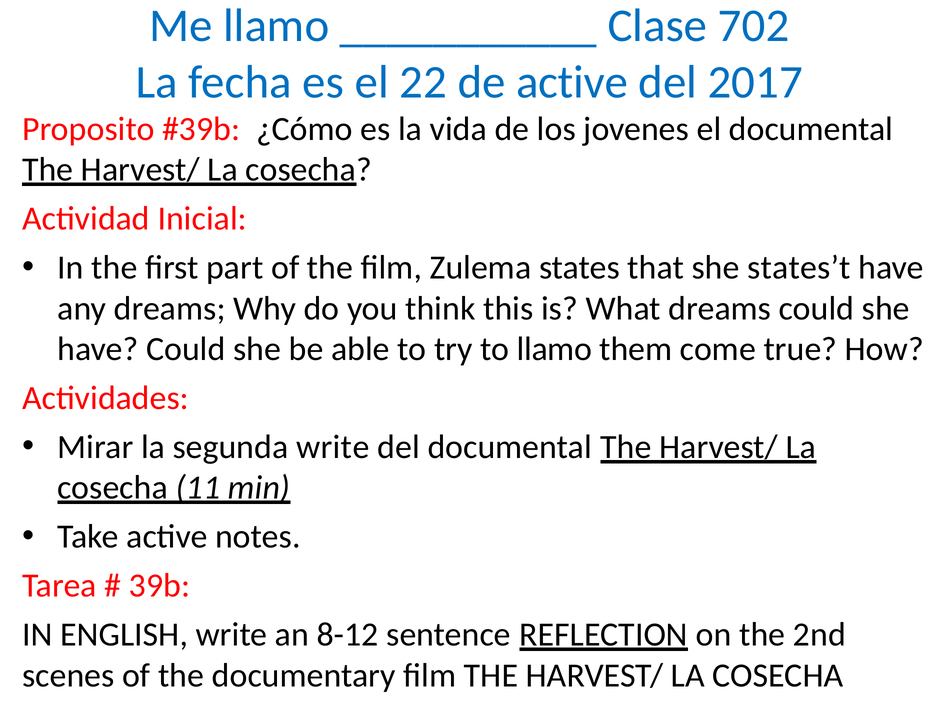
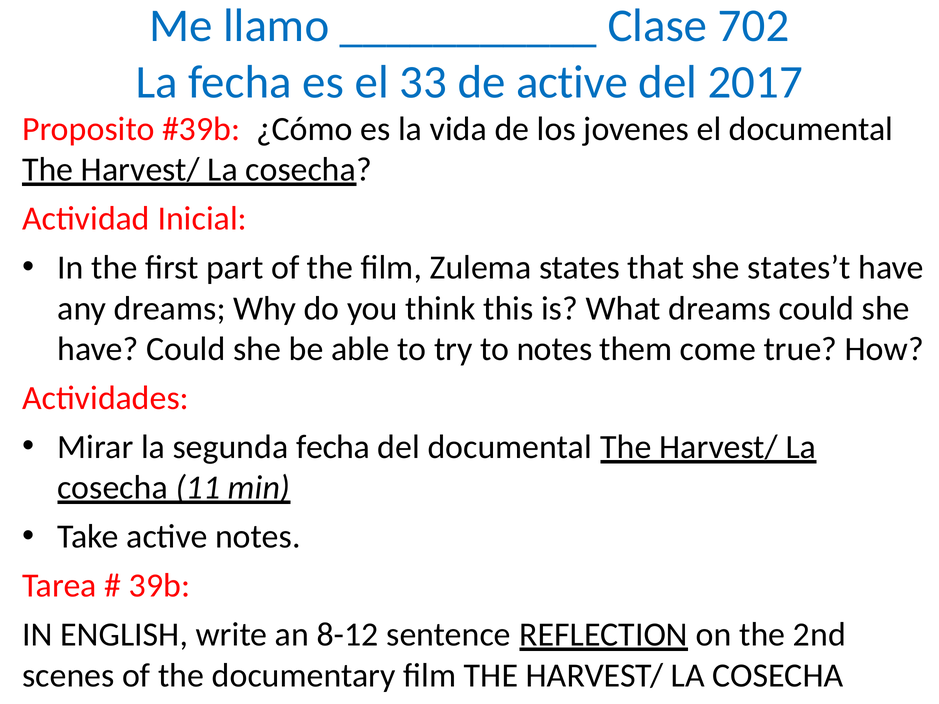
22: 22 -> 33 (423, 82)
to llamo: llamo -> notes (554, 349)
segunda write: write -> fecha (333, 447)
